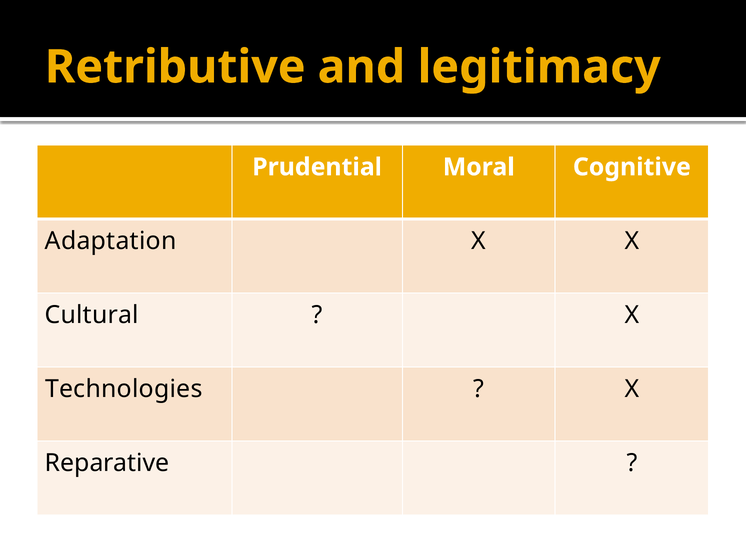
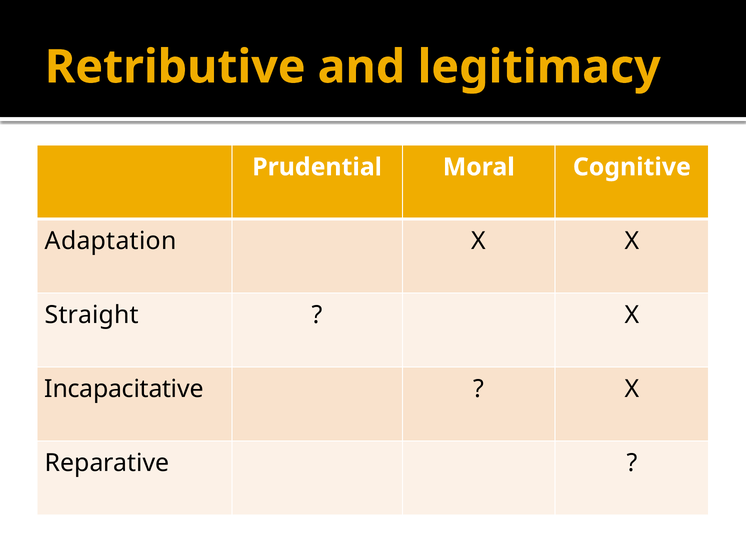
Cultural: Cultural -> Straight (92, 315)
Technologies: Technologies -> Incapacitative (124, 389)
